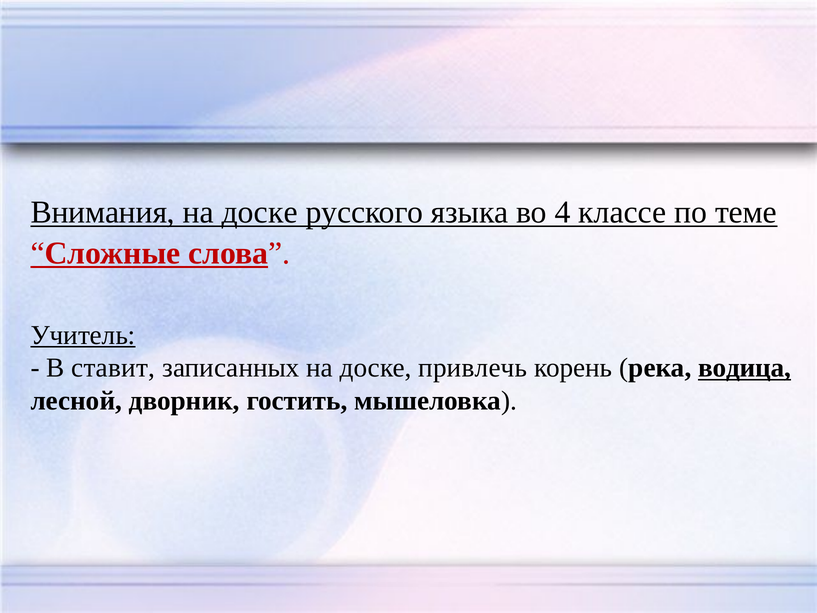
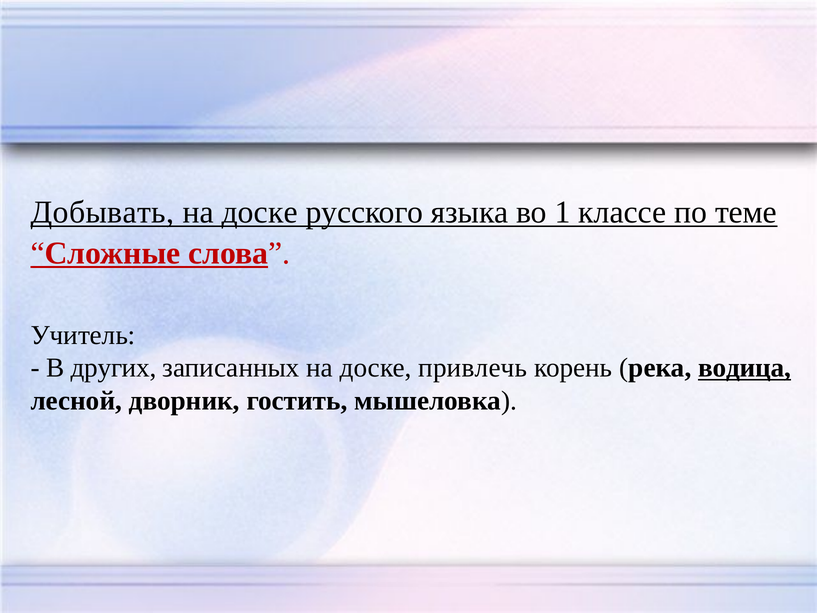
Внимания: Внимания -> Добывать (102, 212)
4: 4 -> 1 (563, 212)
Учитель underline: present -> none (83, 335)
ставит: ставит -> других (114, 368)
